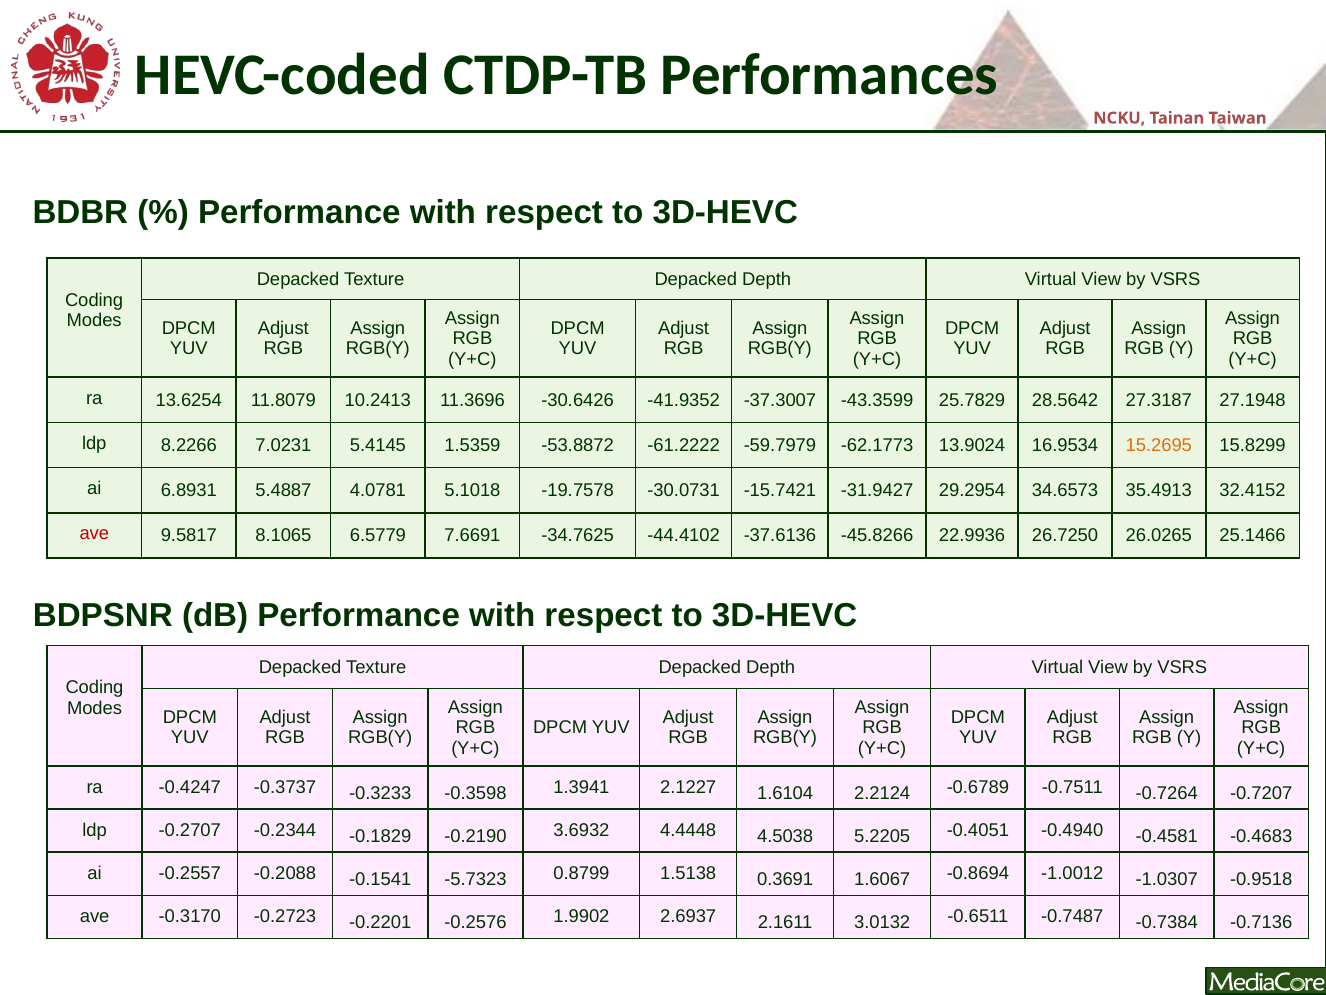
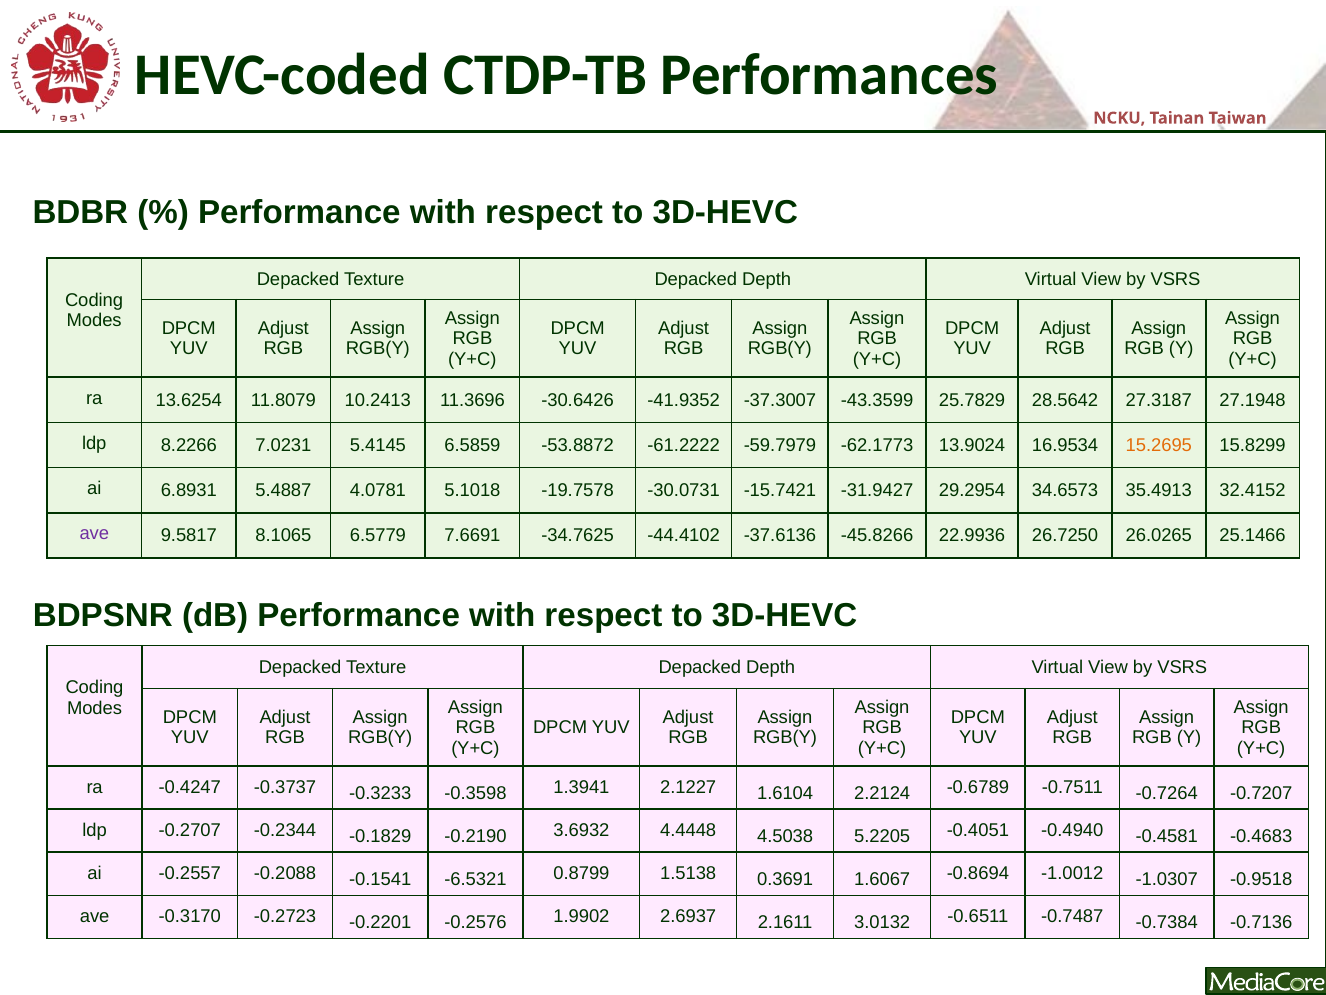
1.5359: 1.5359 -> 6.5859 (472, 445)
ave colour: red -> purple (94, 533)
-5.7323: -5.7323 -> -6.5321 (475, 879)
